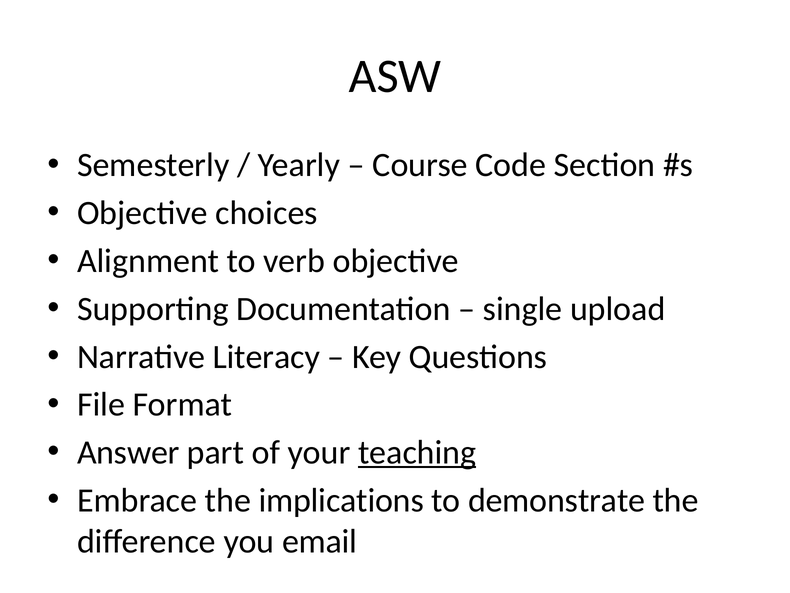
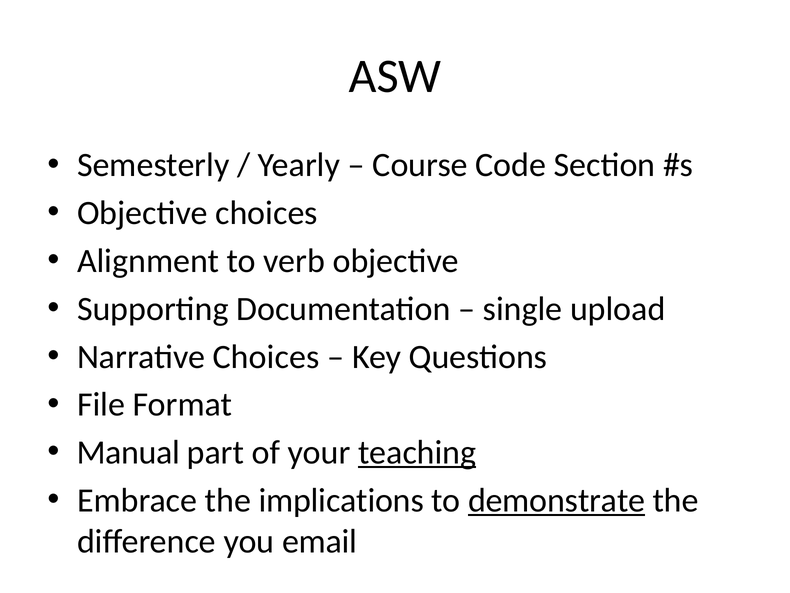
Narrative Literacy: Literacy -> Choices (266, 356)
Answer: Answer -> Manual (128, 452)
demonstrate underline: none -> present (557, 500)
